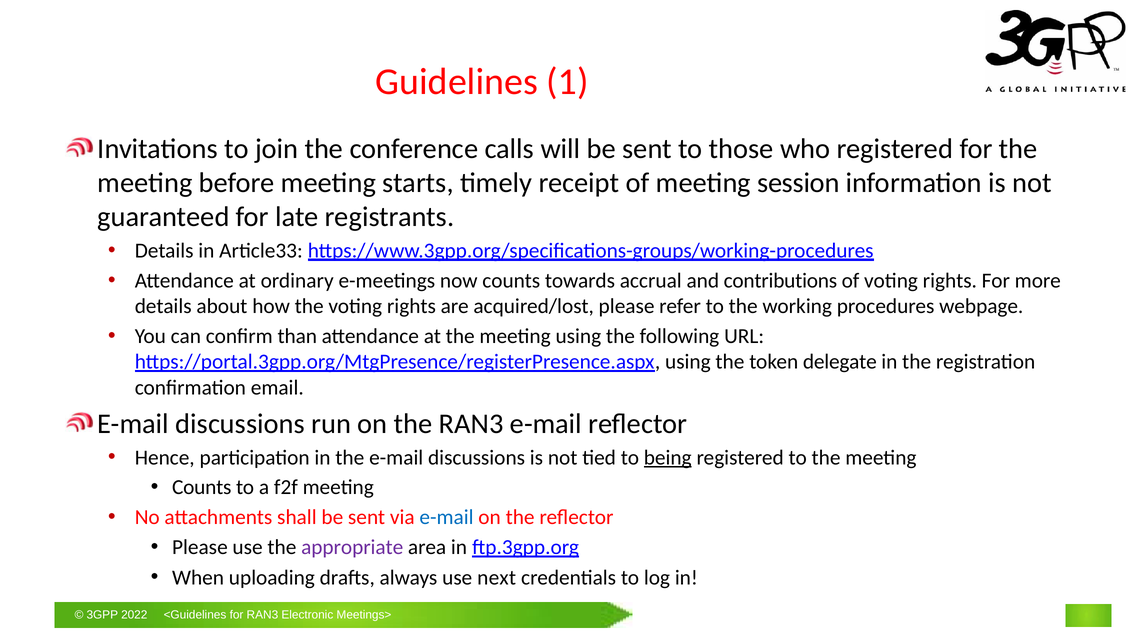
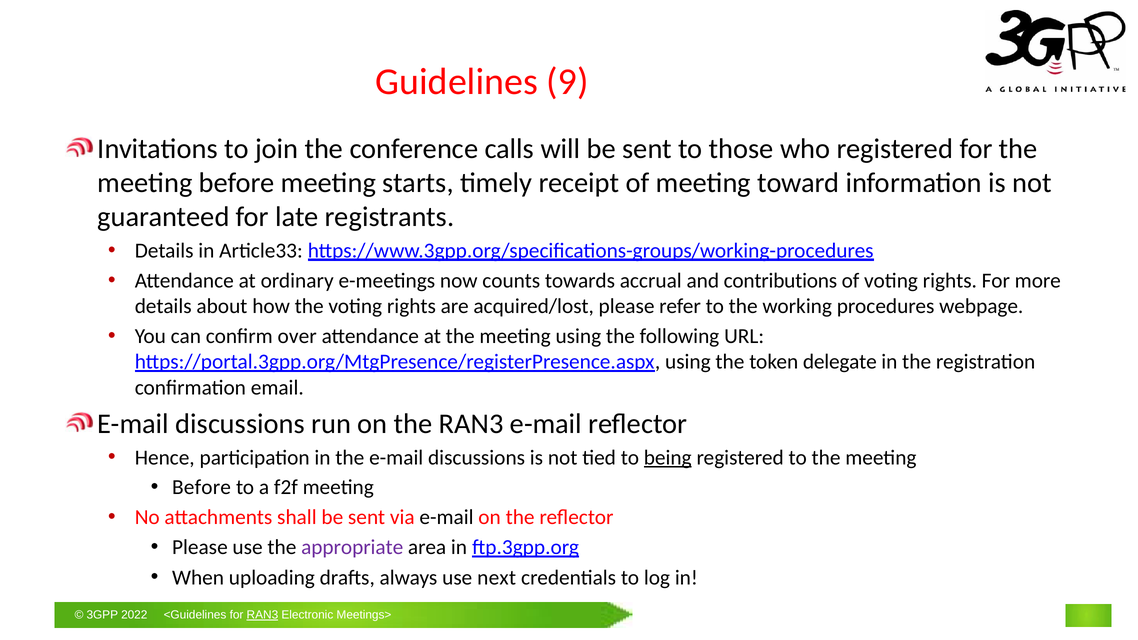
Guidelines 1: 1 -> 9 (568, 82)
session: session -> toward (798, 183)
than: than -> over (297, 336)
Counts: Counts -> Before (202, 488)
e-mail colour: blue -> black (447, 517)
RAN3 underline: none -> present (262, 615)
